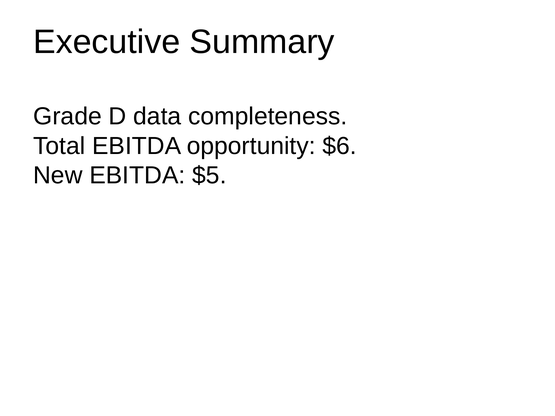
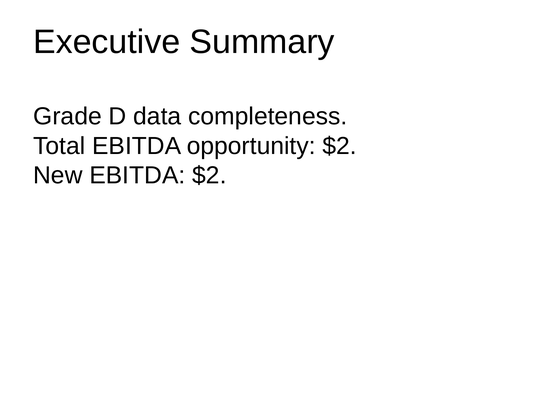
opportunity $6: $6 -> $2 (340, 146)
EBITDA $5: $5 -> $2 (209, 176)
